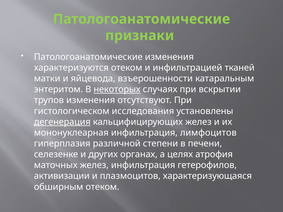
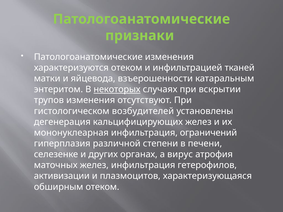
исследования: исследования -> возбудителей (143, 111)
дегенерация underline: present -> none (62, 122)
лимфоцитов: лимфоцитов -> ограничений (208, 133)
целях: целях -> вирус (180, 155)
